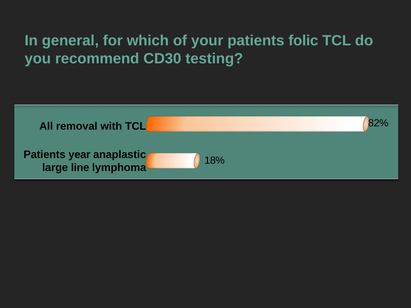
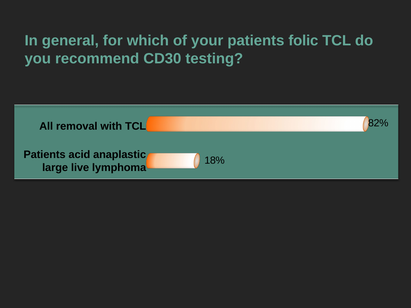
year: year -> acid (79, 155)
line: line -> live (80, 168)
